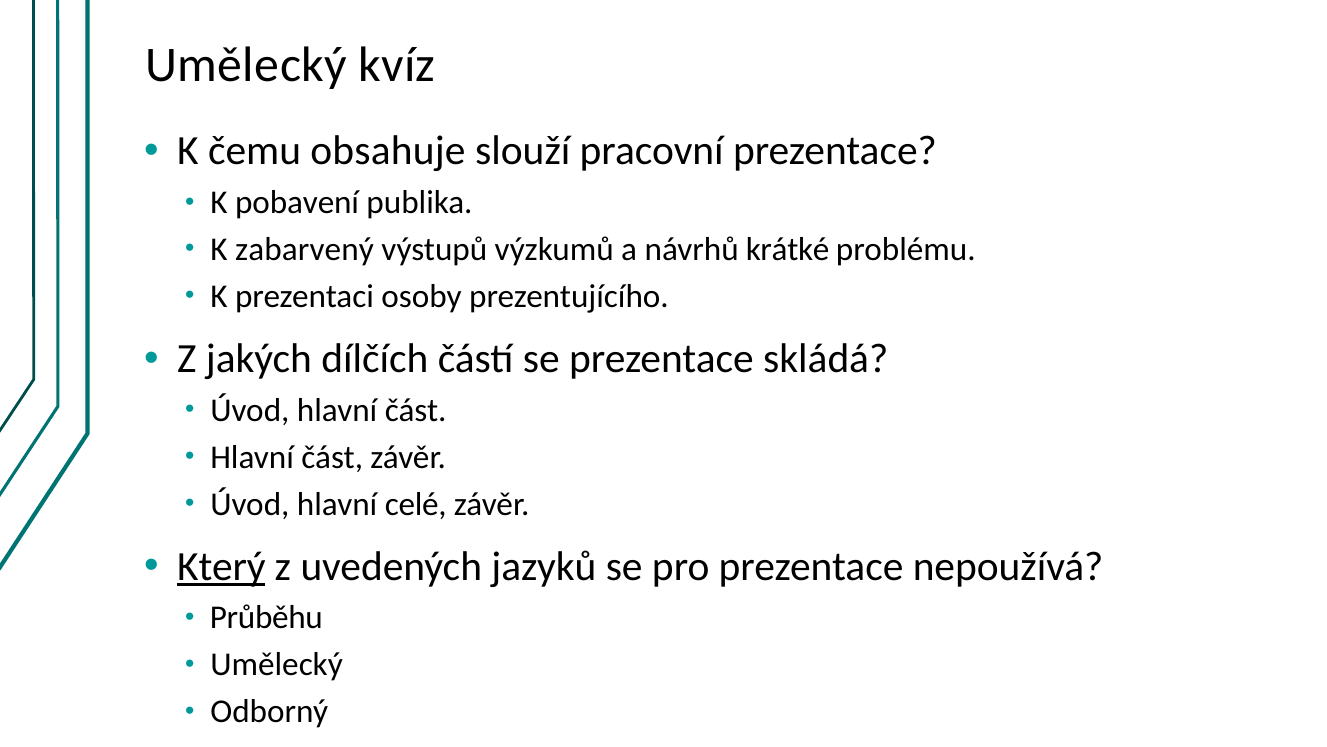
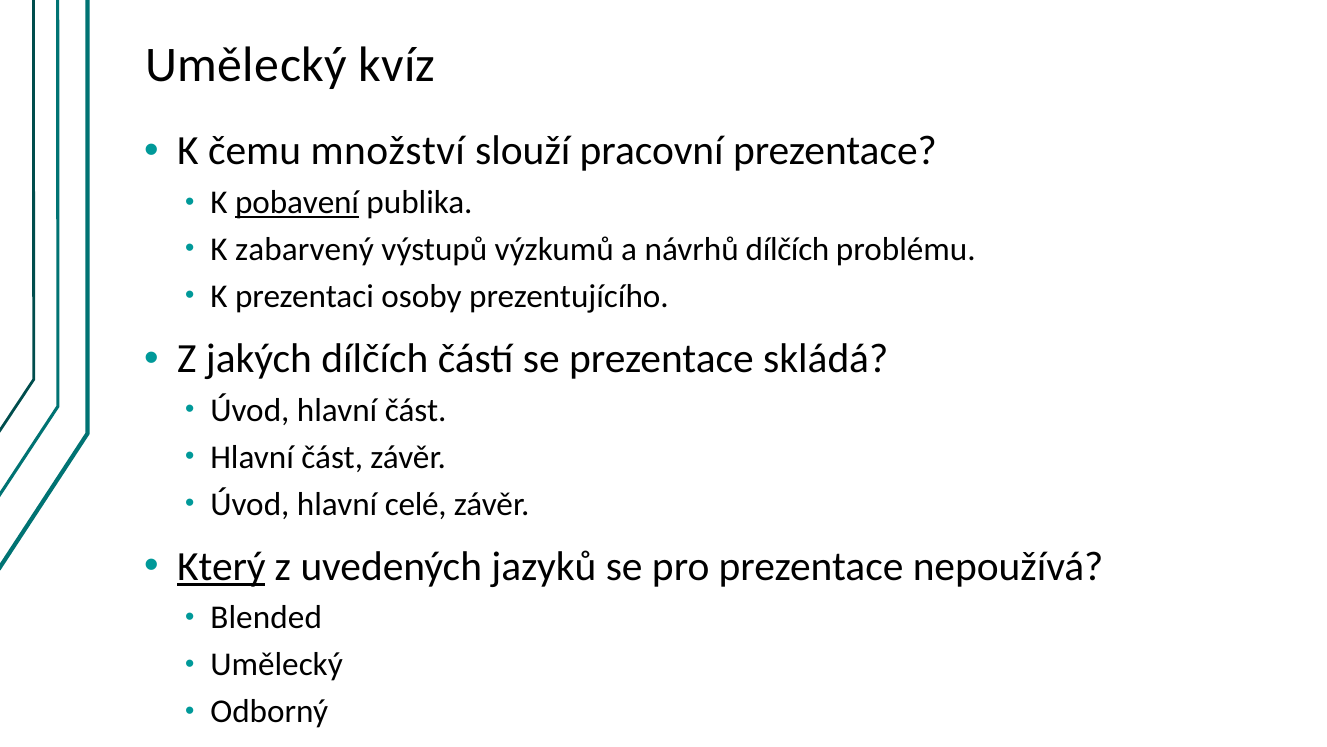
obsahuje: obsahuje -> množství (388, 151)
pobavení underline: none -> present (297, 203)
návrhů krátké: krátké -> dílčích (788, 250)
Průběhu: Průběhu -> Blended (266, 618)
